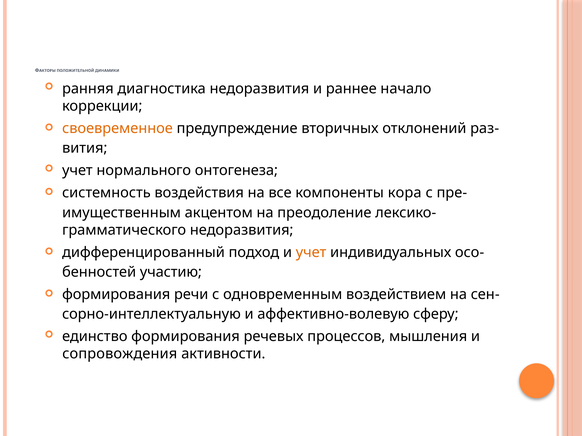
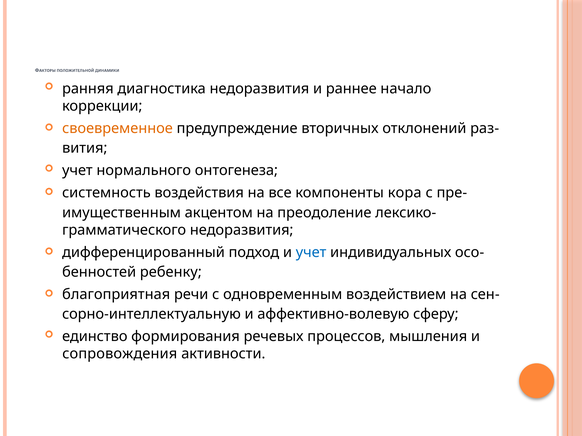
учет colour: orange -> blue (311, 253)
участию: участию -> ребенку (171, 272)
формирования: формирования -> благоприятная (116, 295)
